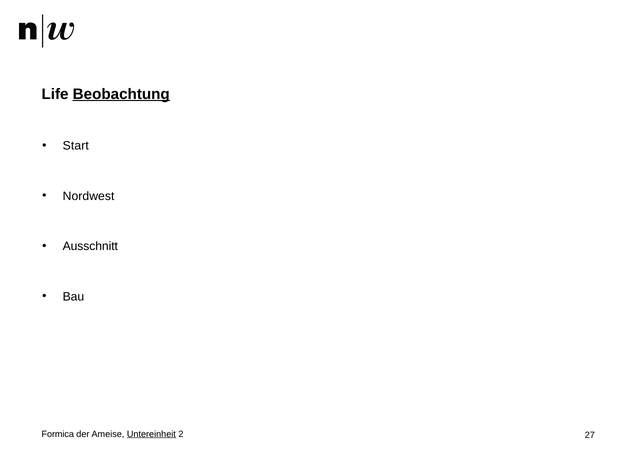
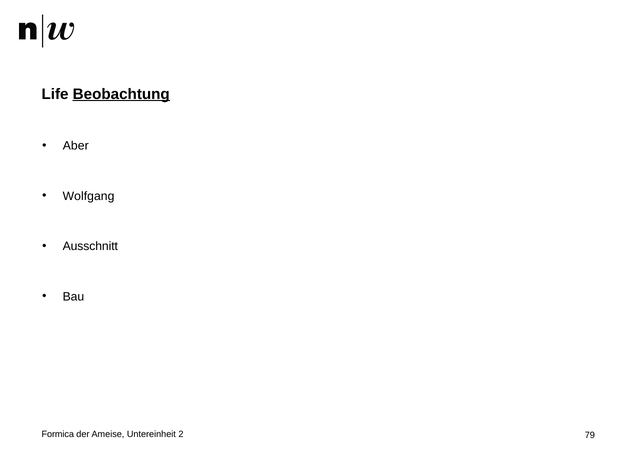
Start: Start -> Aber (76, 146)
Nordwest: Nordwest -> Wolfgang (89, 196)
Untereinheit underline: present -> none (151, 434)
27: 27 -> 79 (590, 435)
